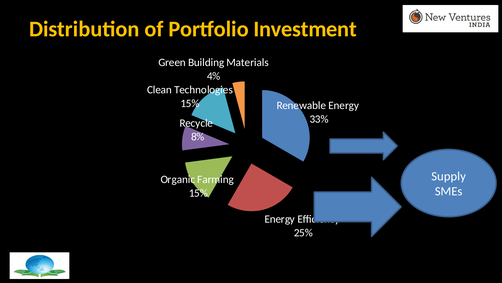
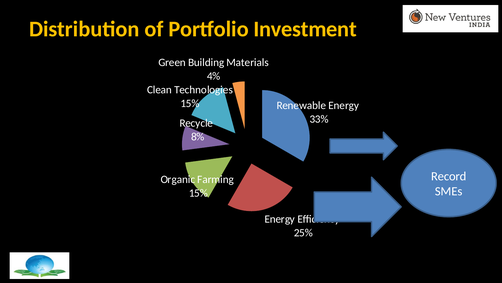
Supply: Supply -> Record (449, 176)
